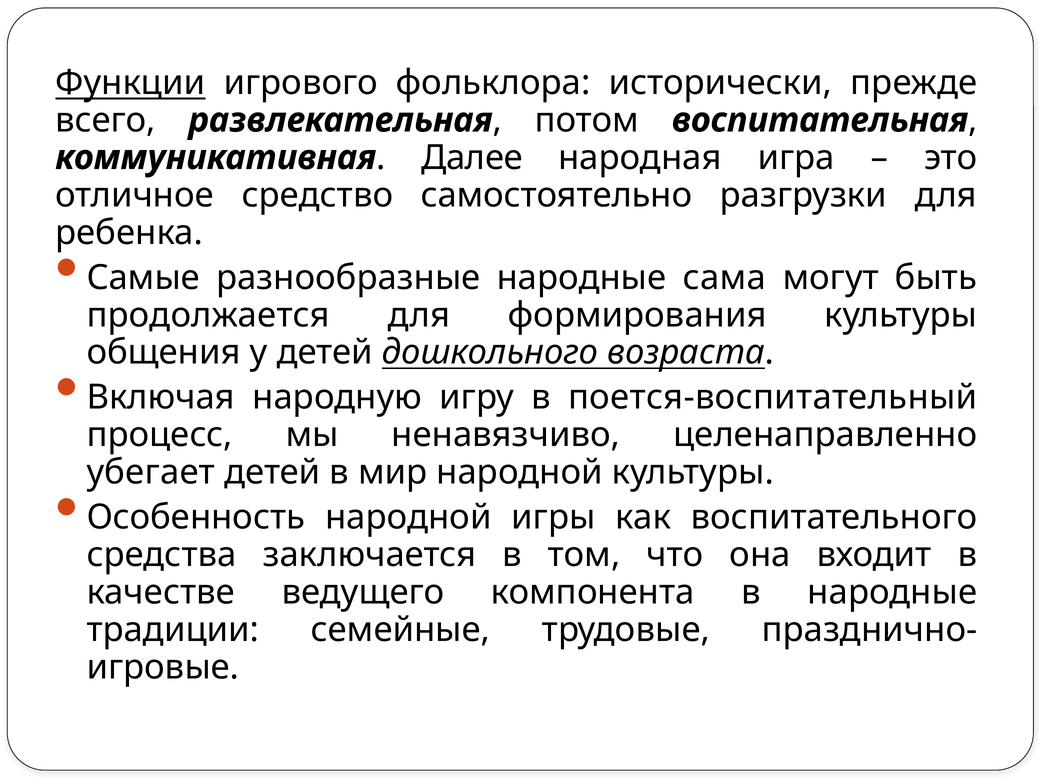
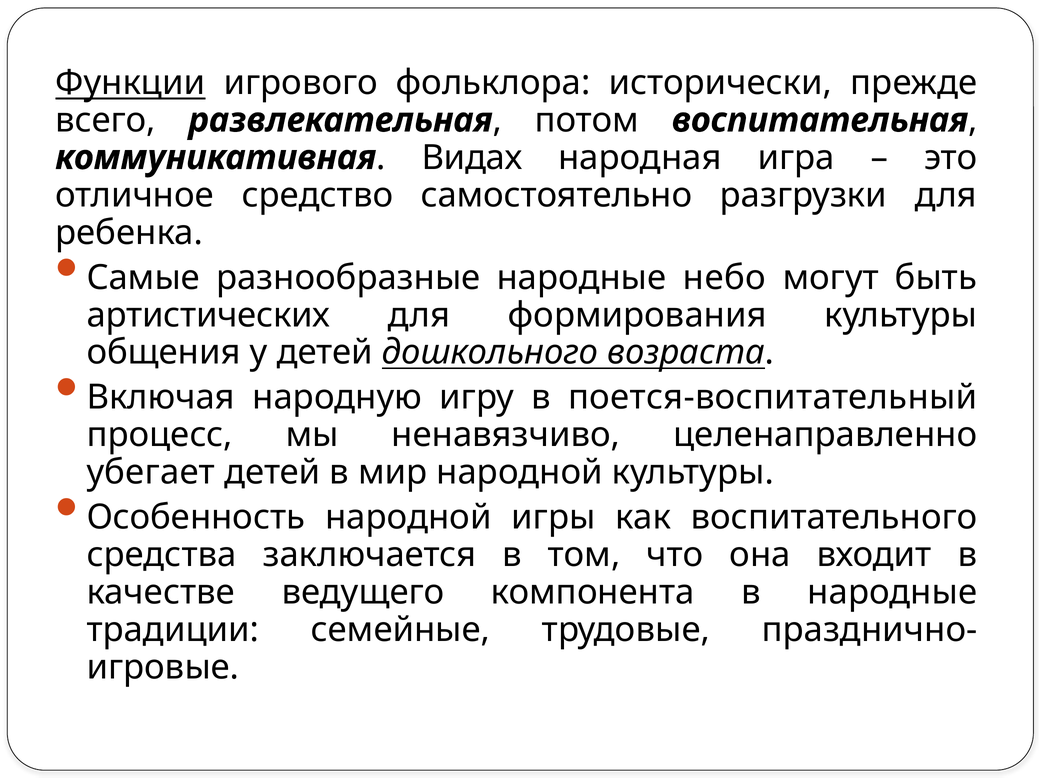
Далее: Далее -> Видах (472, 158)
сама: сама -> небо (724, 277)
продолжается: продолжается -> артистических (208, 315)
